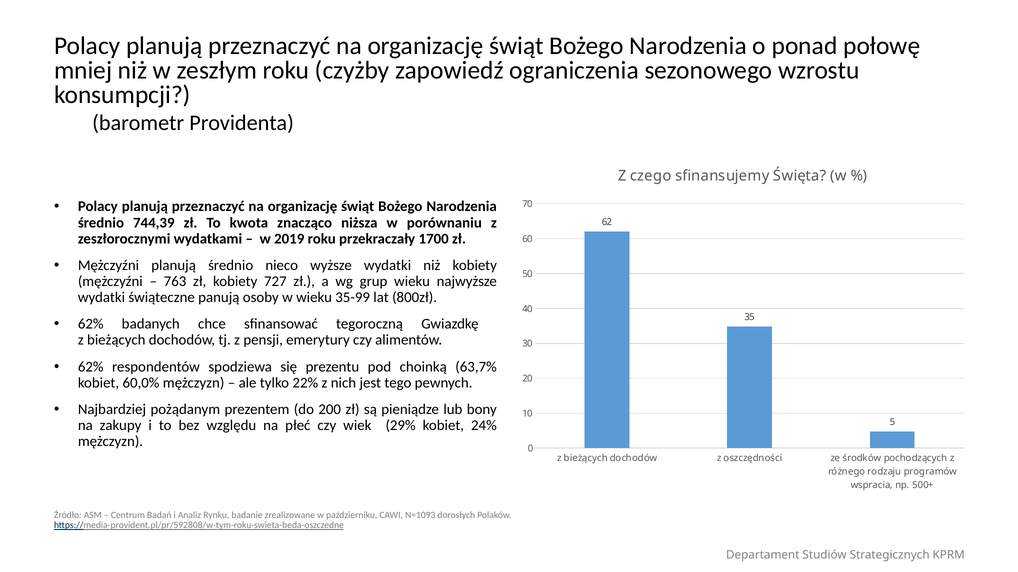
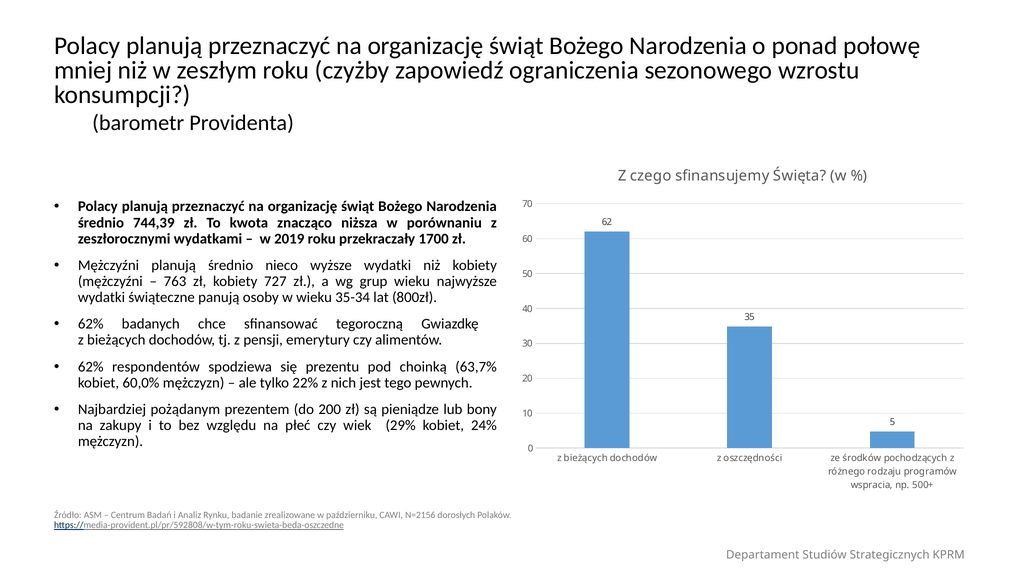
35-99: 35-99 -> 35-34 (353, 298)
N=1093: N=1093 -> N=2156 (420, 516)
